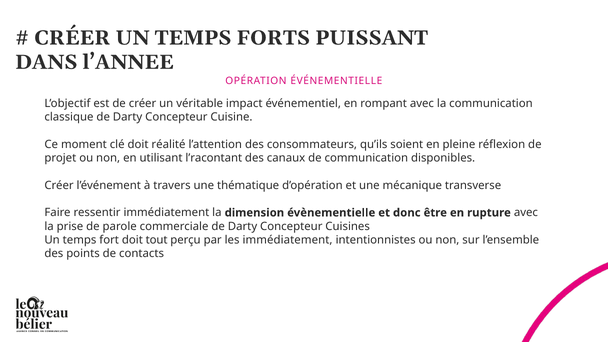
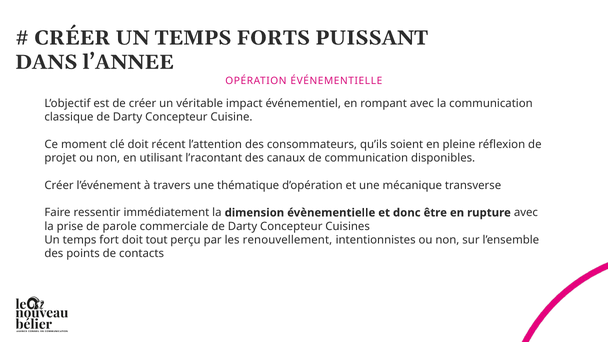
réalité: réalité -> récent (169, 144)
les immédiatement: immédiatement -> renouvellement (288, 240)
